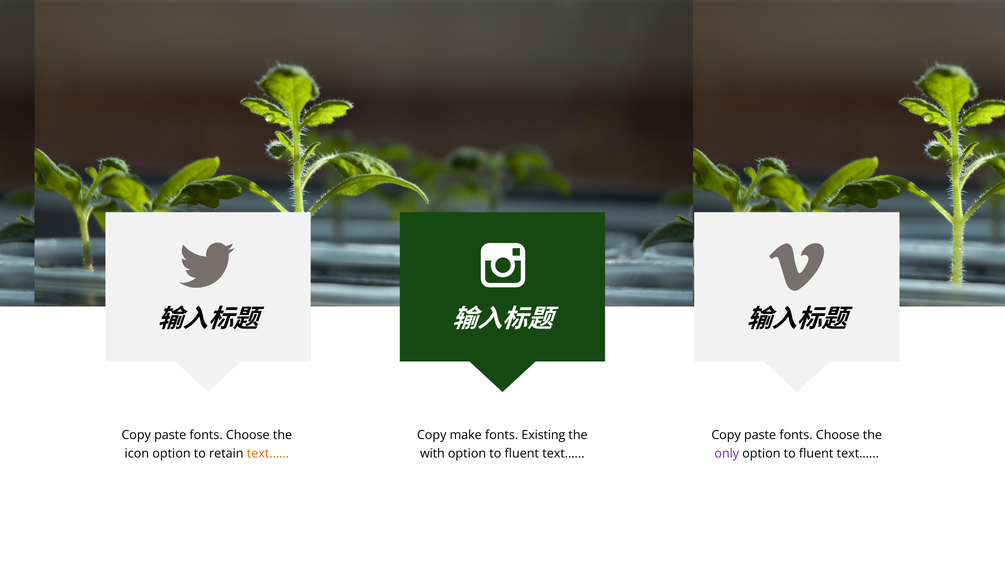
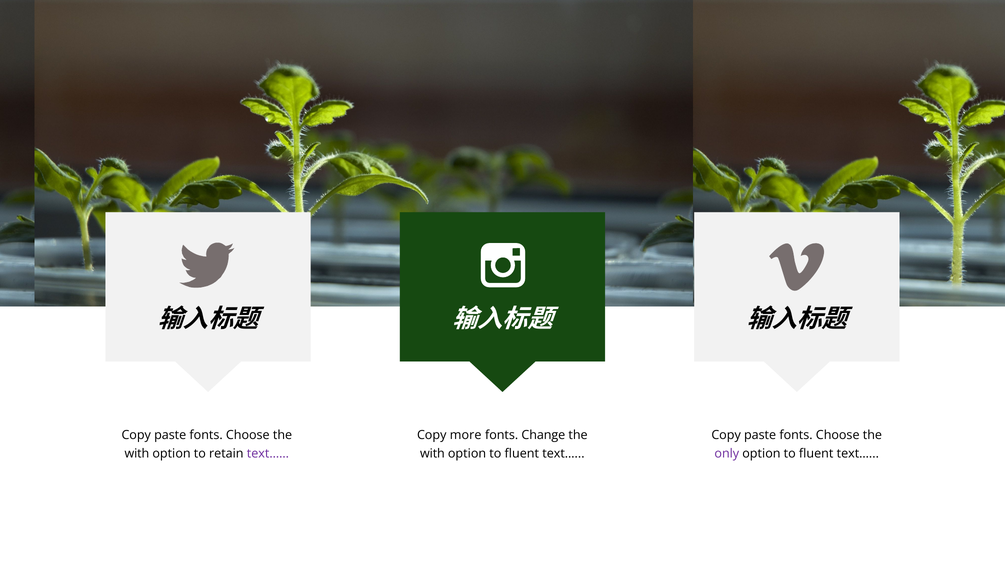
make: make -> more (466, 436)
Existing: Existing -> Change (543, 436)
icon: icon -> with (137, 454)
text… colour: orange -> purple (268, 454)
